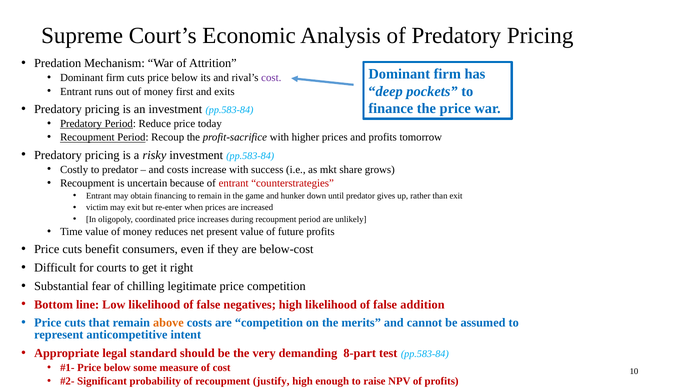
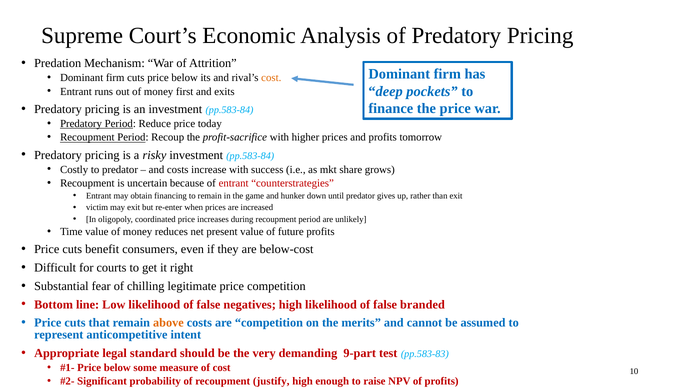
cost colour: purple -> orange (271, 78)
addition: addition -> branded (422, 304)
8-part: 8-part -> 9-part (360, 353)
test pp.583-84: pp.583-84 -> pp.583-83 (425, 354)
